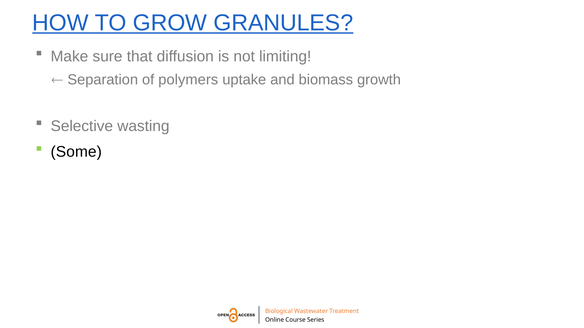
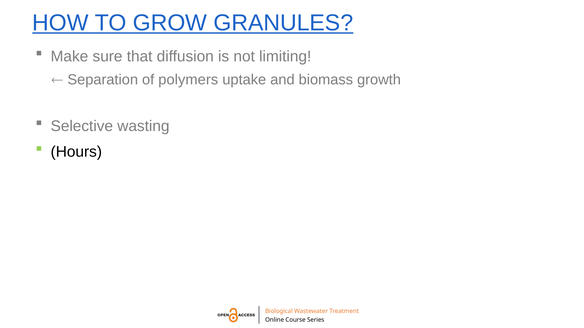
Some: Some -> Hours (76, 152)
